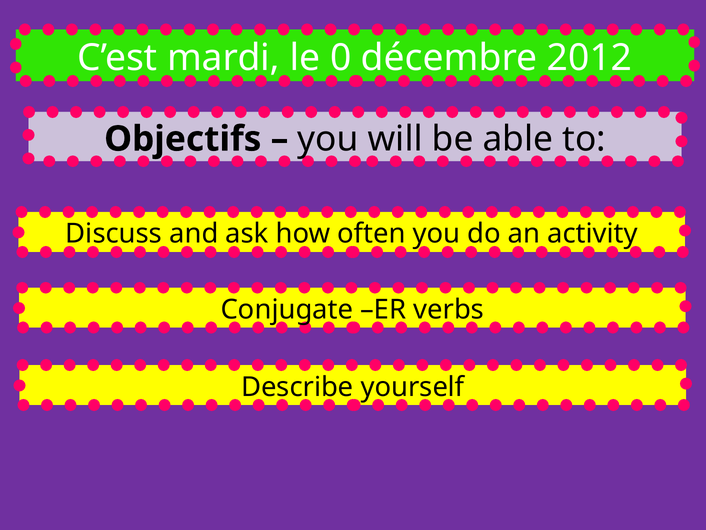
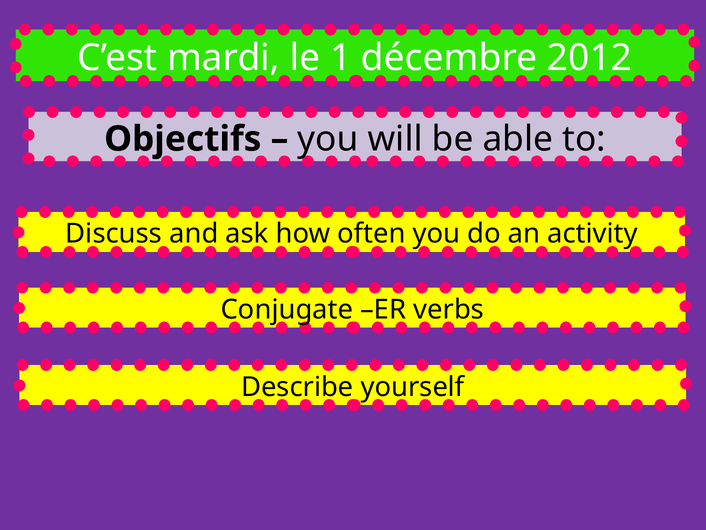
0: 0 -> 1 (341, 58)
